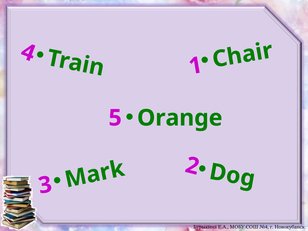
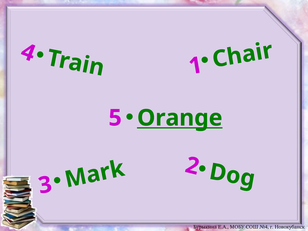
Orange underline: none -> present (180, 118)
